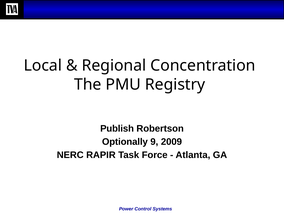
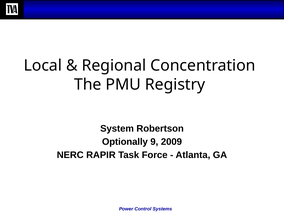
Publish: Publish -> System (117, 128)
